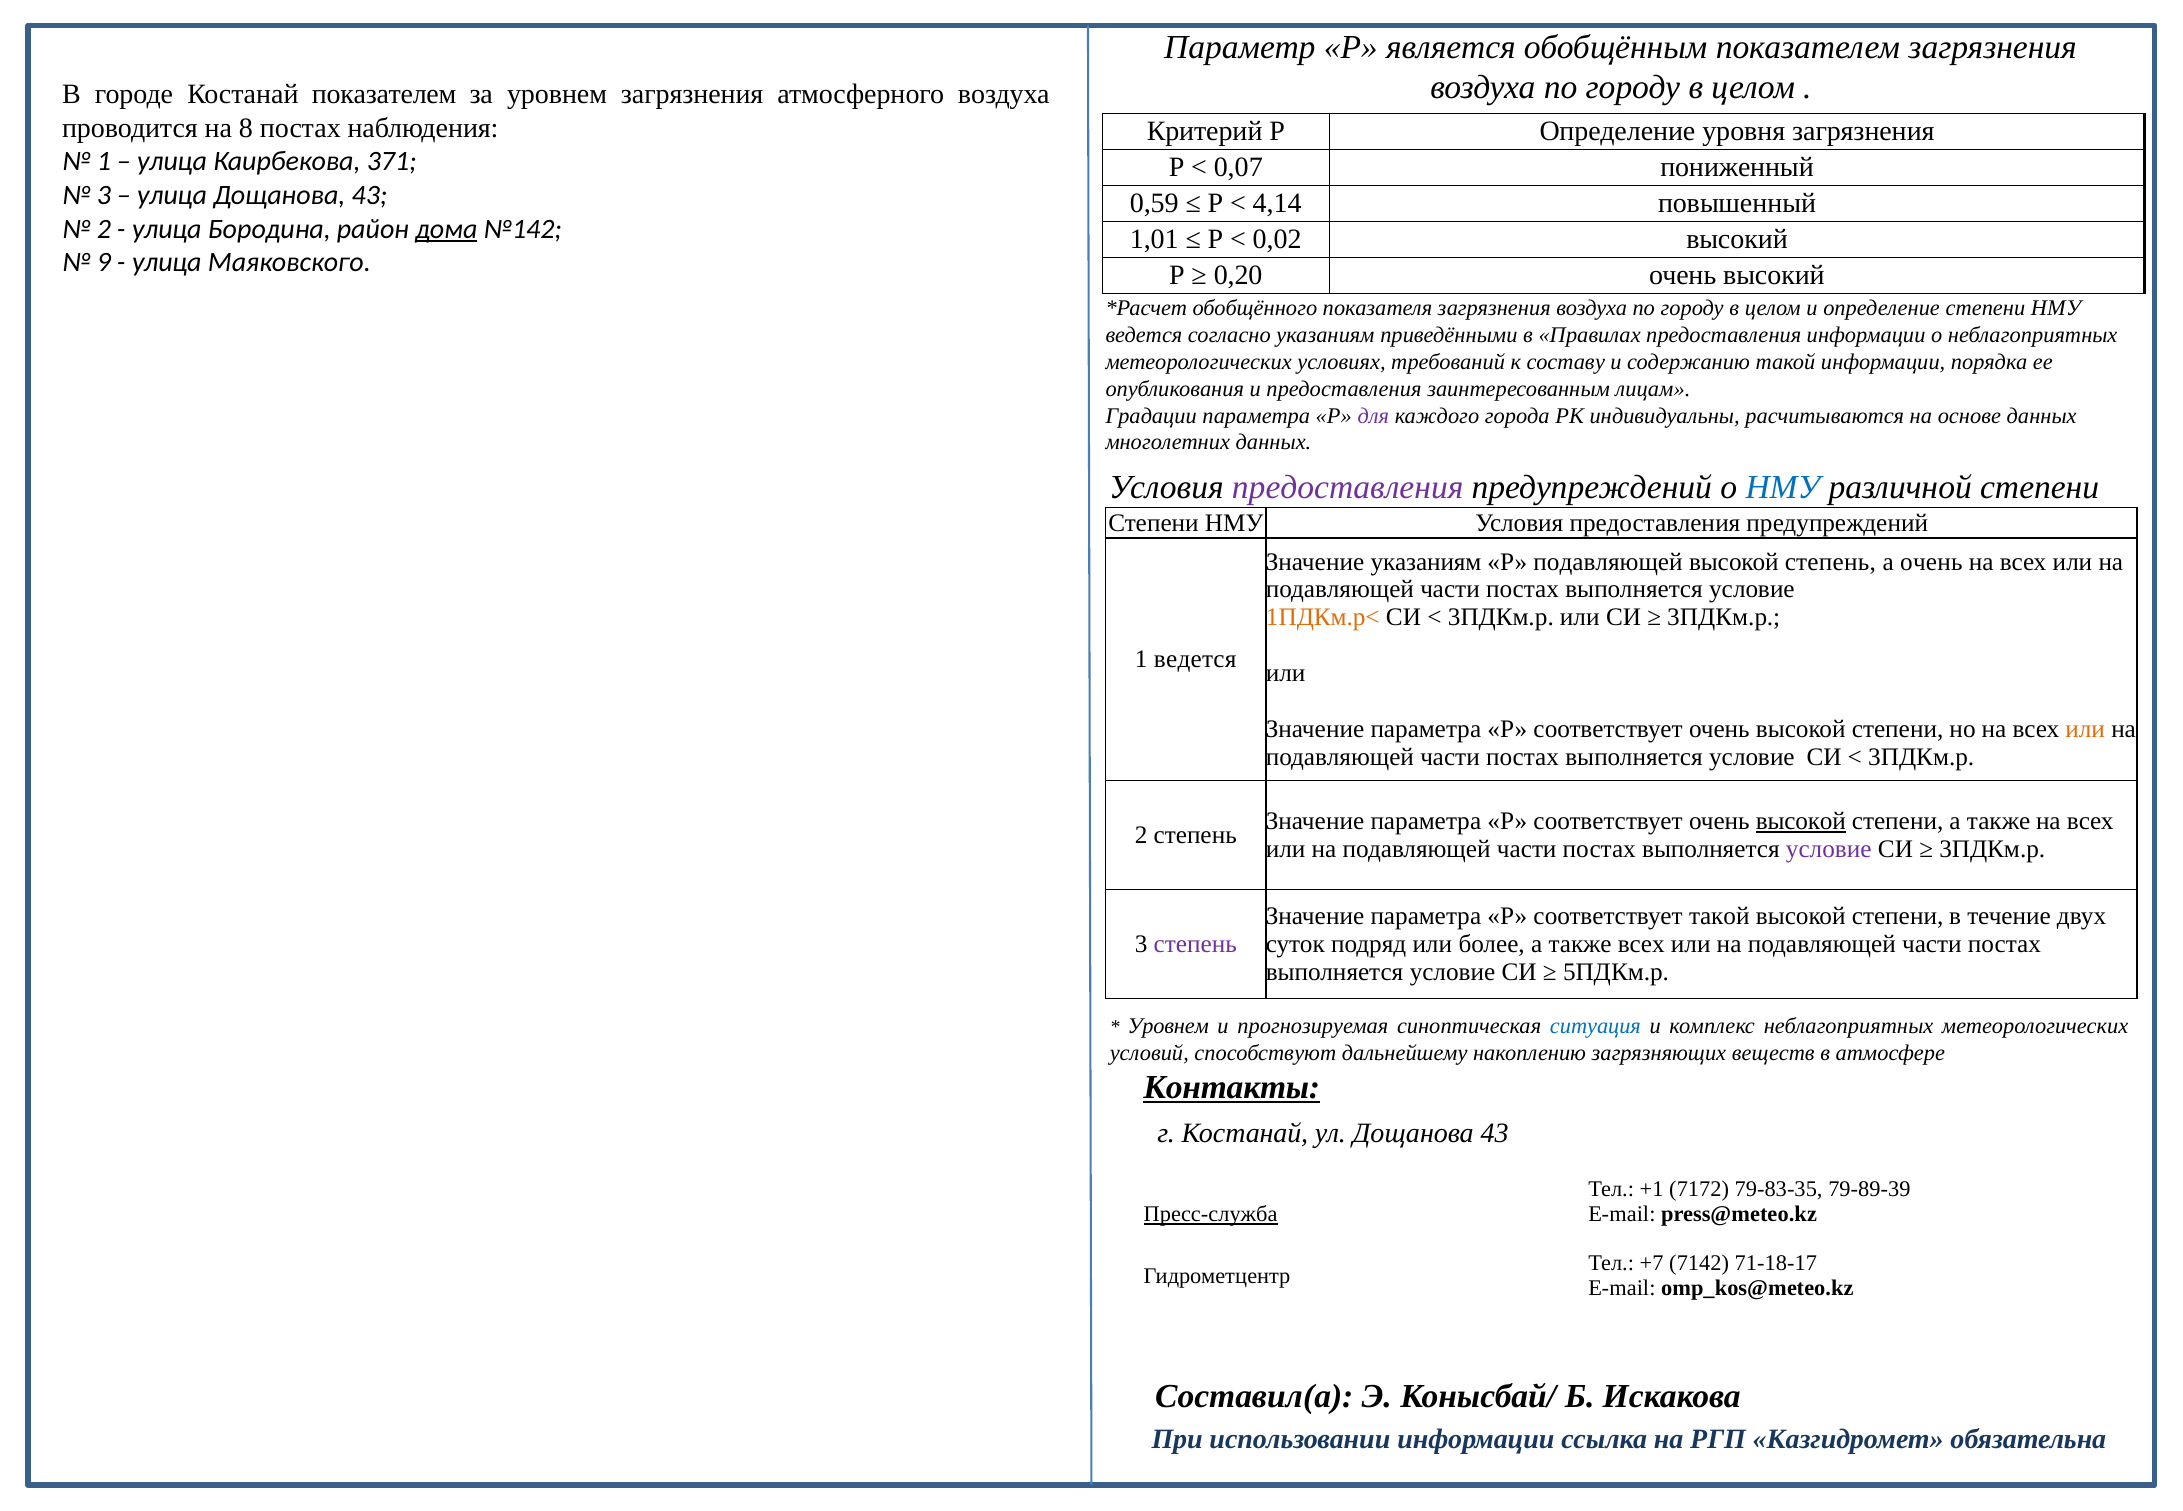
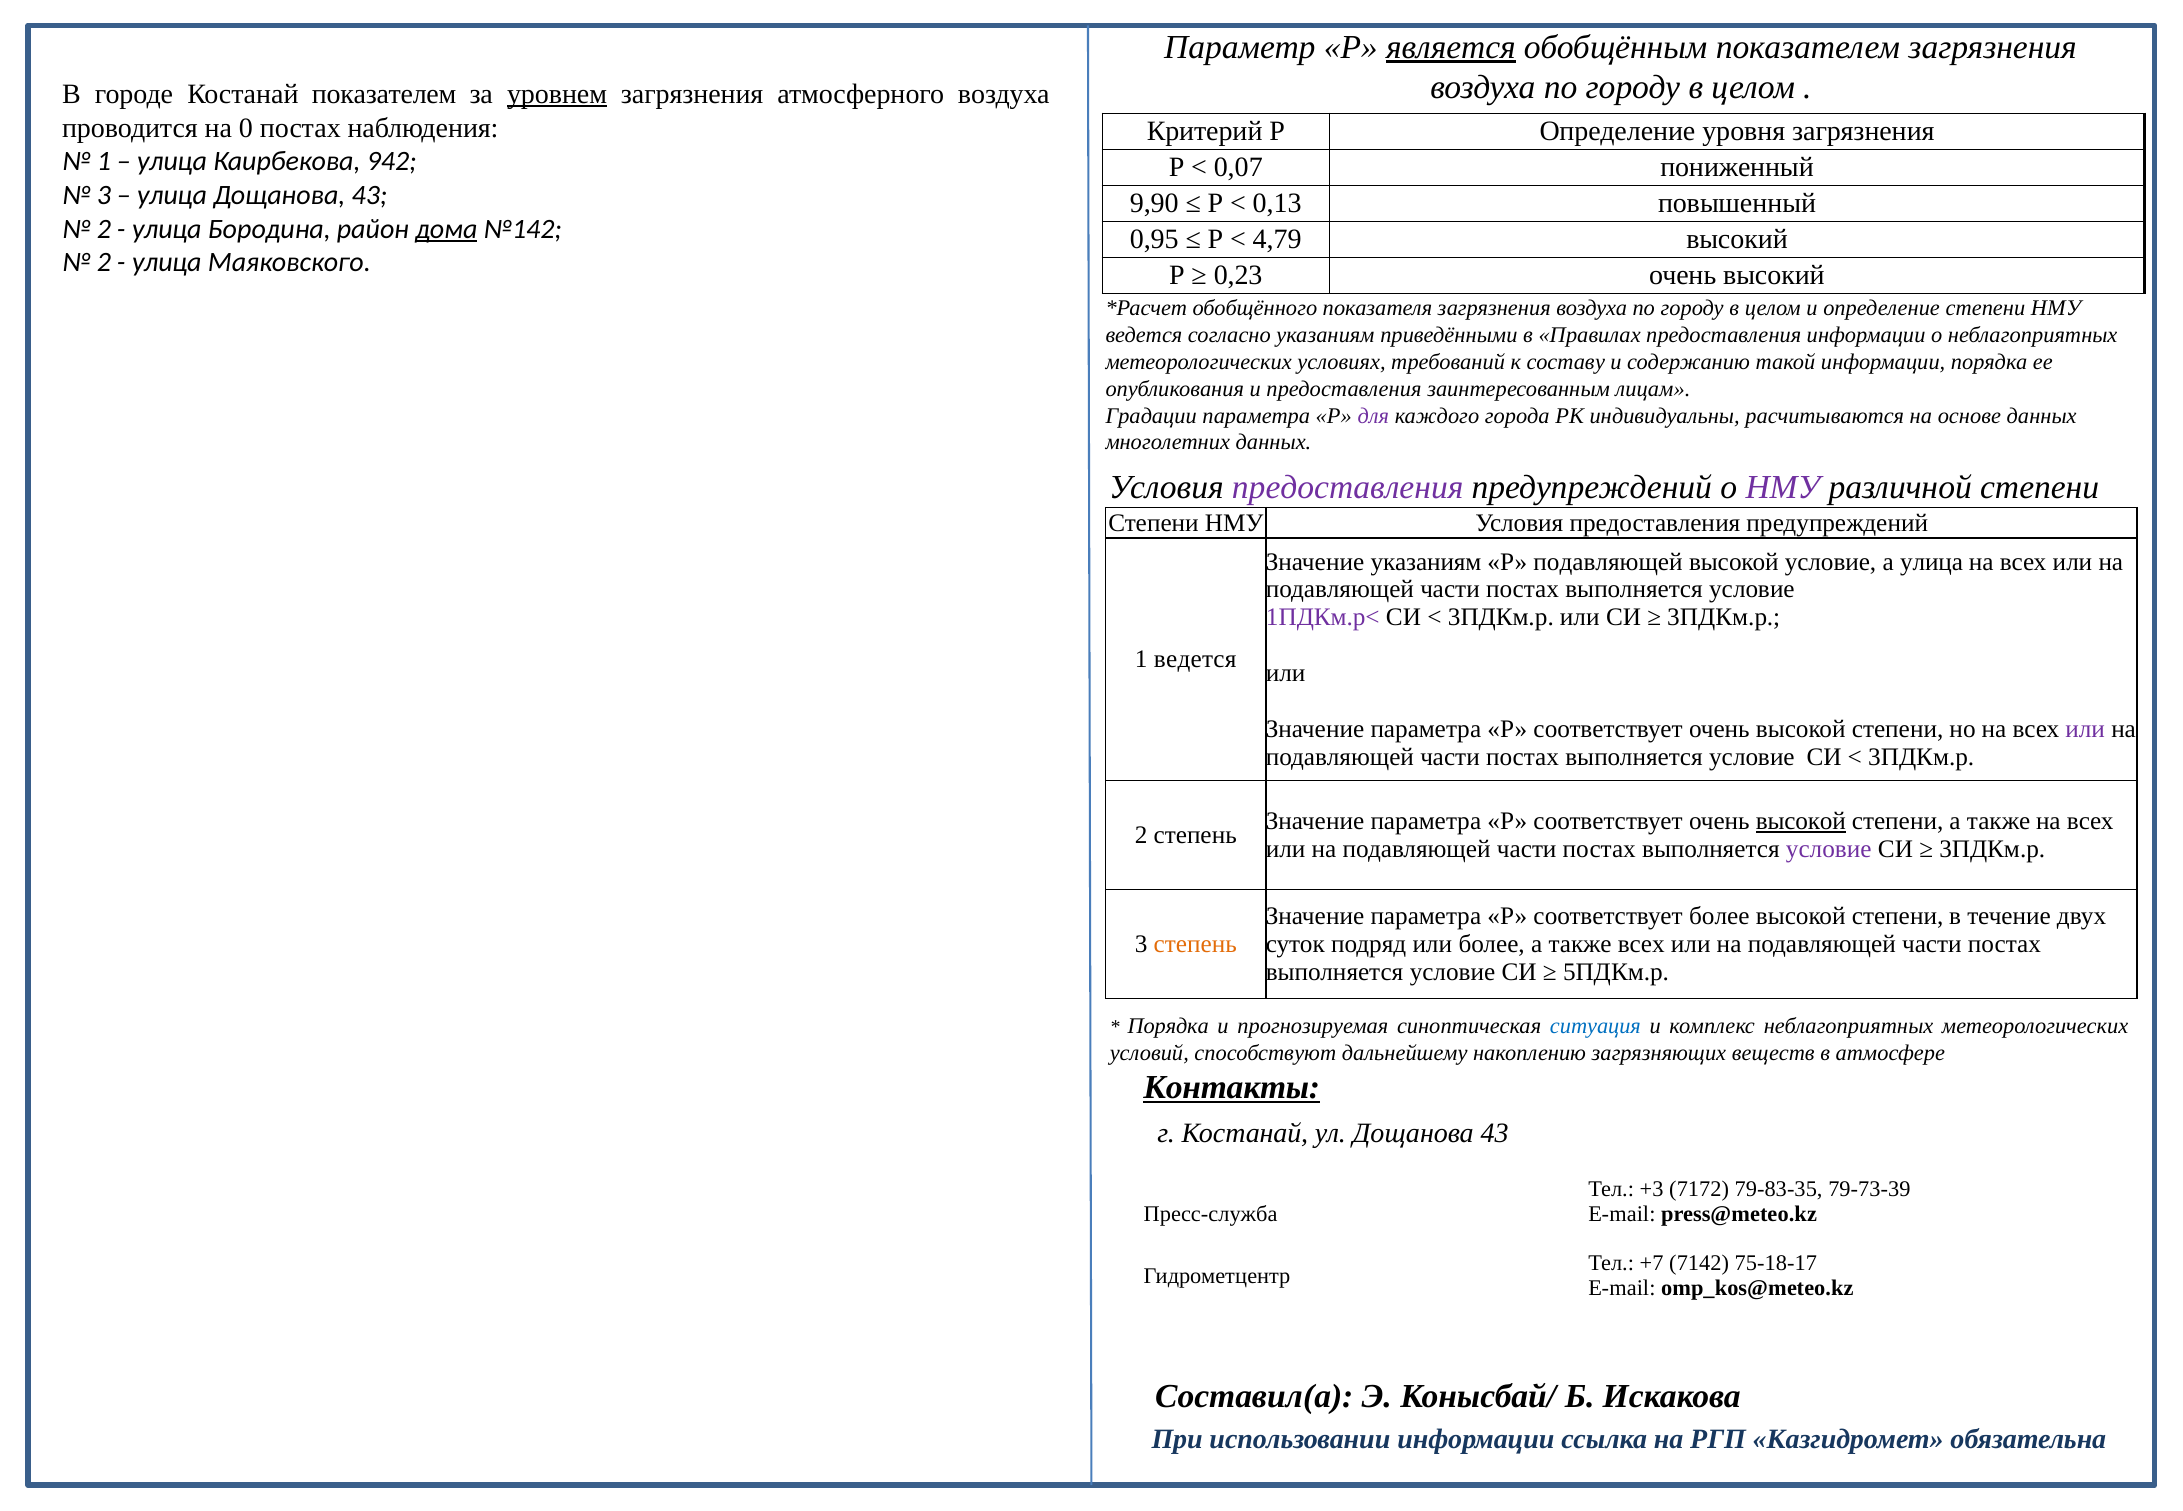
является underline: none -> present (1451, 47)
уровнем underline: none -> present (557, 94)
8: 8 -> 0 (246, 128)
371: 371 -> 942 (392, 162)
0,59: 0,59 -> 9,90 (1154, 203)
4,14: 4,14 -> 0,13 (1277, 203)
1,01: 1,01 -> 0,95 (1154, 239)
0,02: 0,02 -> 4,79 (1277, 239)
9: 9 -> 2 (104, 262)
0,20: 0,20 -> 0,23 (1238, 275)
НМУ colour: blue -> purple (1783, 487)
высокой степень: степень -> условие (1831, 562)
а очень: очень -> улица (1932, 562)
1ПДКм.р< colour: orange -> purple (1323, 618)
или colour: orange -> purple (2085, 729)
соответствует такой: такой -> более (1719, 917)
степень colour: purple -> orange (1195, 945)
Уровнем: Уровнем -> Порядка (1168, 1026)
+1: +1 -> +3 (1652, 1190)
79-89-39: 79-89-39 -> 79-73-39 (1869, 1190)
Пресс-служба underline: present -> none (1211, 1215)
71-18-17: 71-18-17 -> 75-18-17 (1776, 1264)
